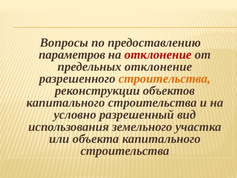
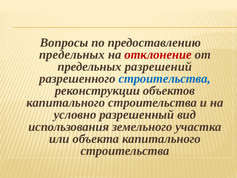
параметров: параметров -> предельных (72, 54)
предельных отклонение: отклонение -> разрешений (158, 66)
строительства colour: orange -> blue (165, 79)
